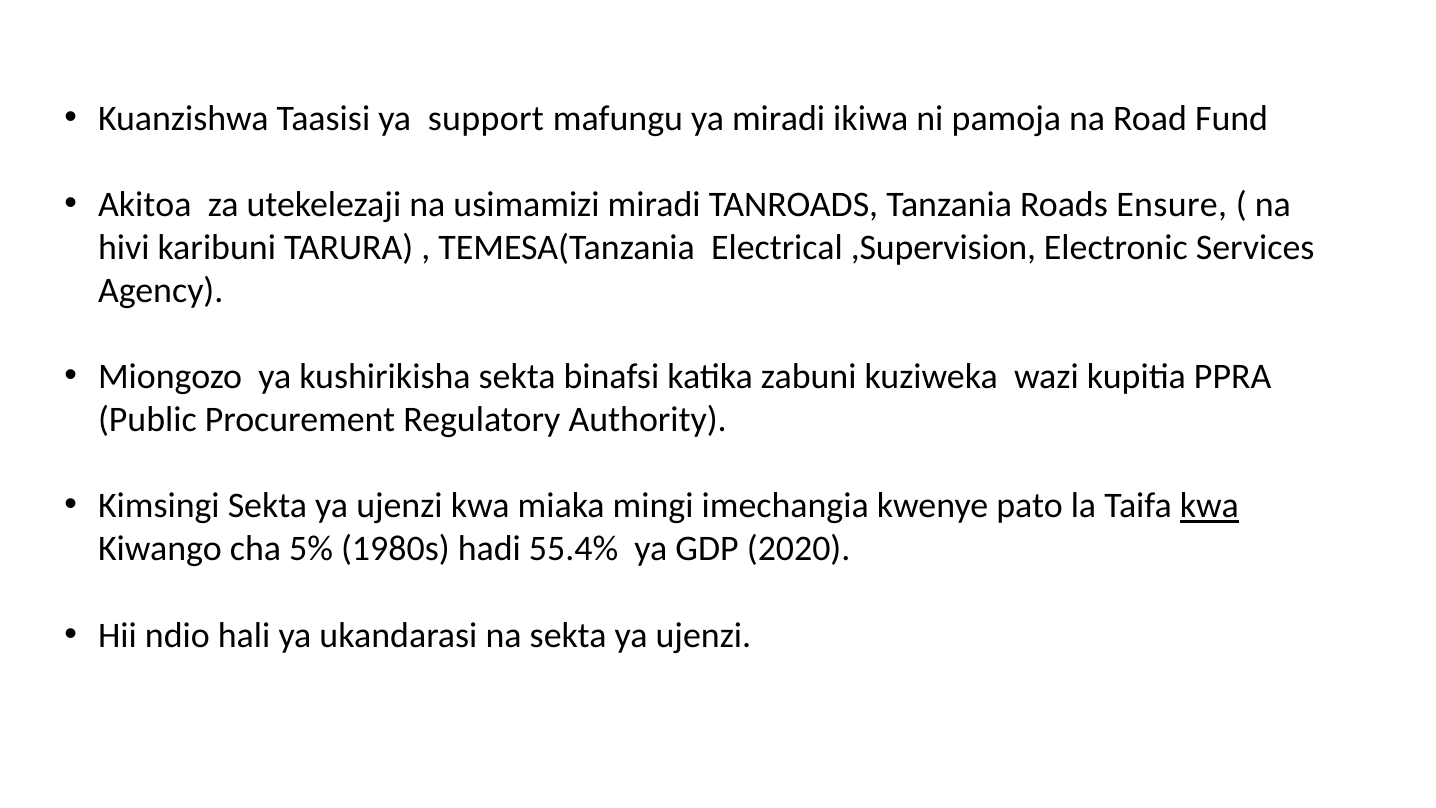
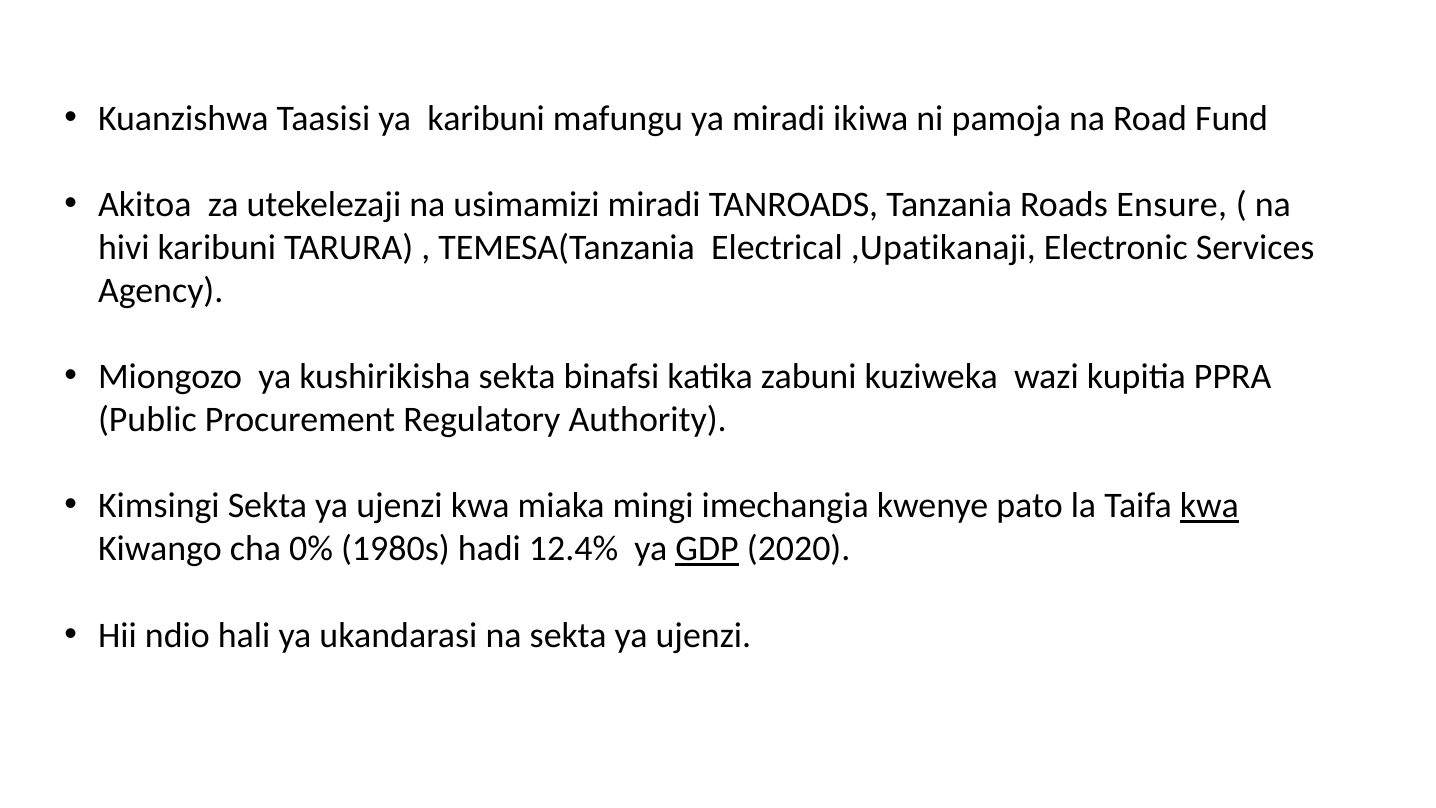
ya support: support -> karibuni (486, 118)
,Supervision: ,Supervision -> ,Upatikanaji (943, 247)
5%: 5% -> 0% (311, 549)
55.4%: 55.4% -> 12.4% (574, 549)
GDP underline: none -> present (707, 549)
